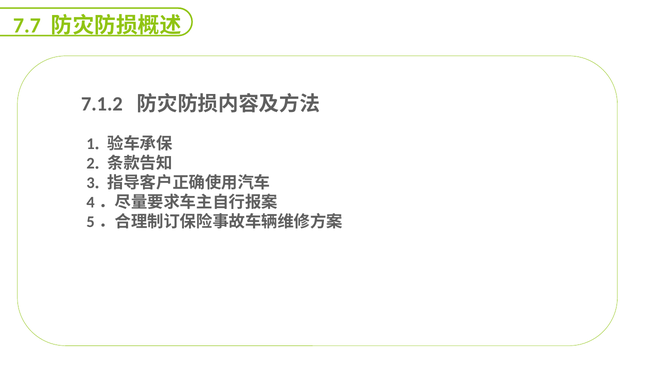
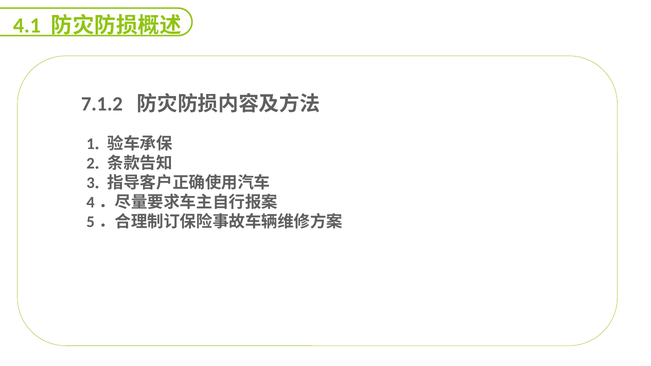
7.7: 7.7 -> 4.1 (27, 26)
